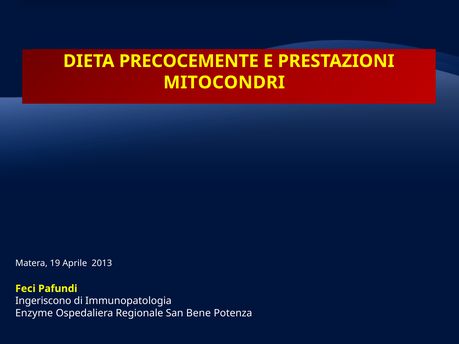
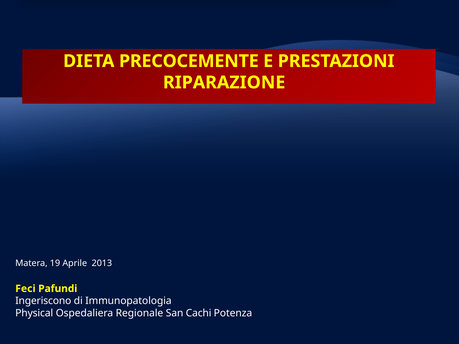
MITOCONDRI: MITOCONDRI -> RIPARAZIONE (224, 83)
Enzyme: Enzyme -> Physical (34, 313)
Bene: Bene -> Cachi (199, 313)
